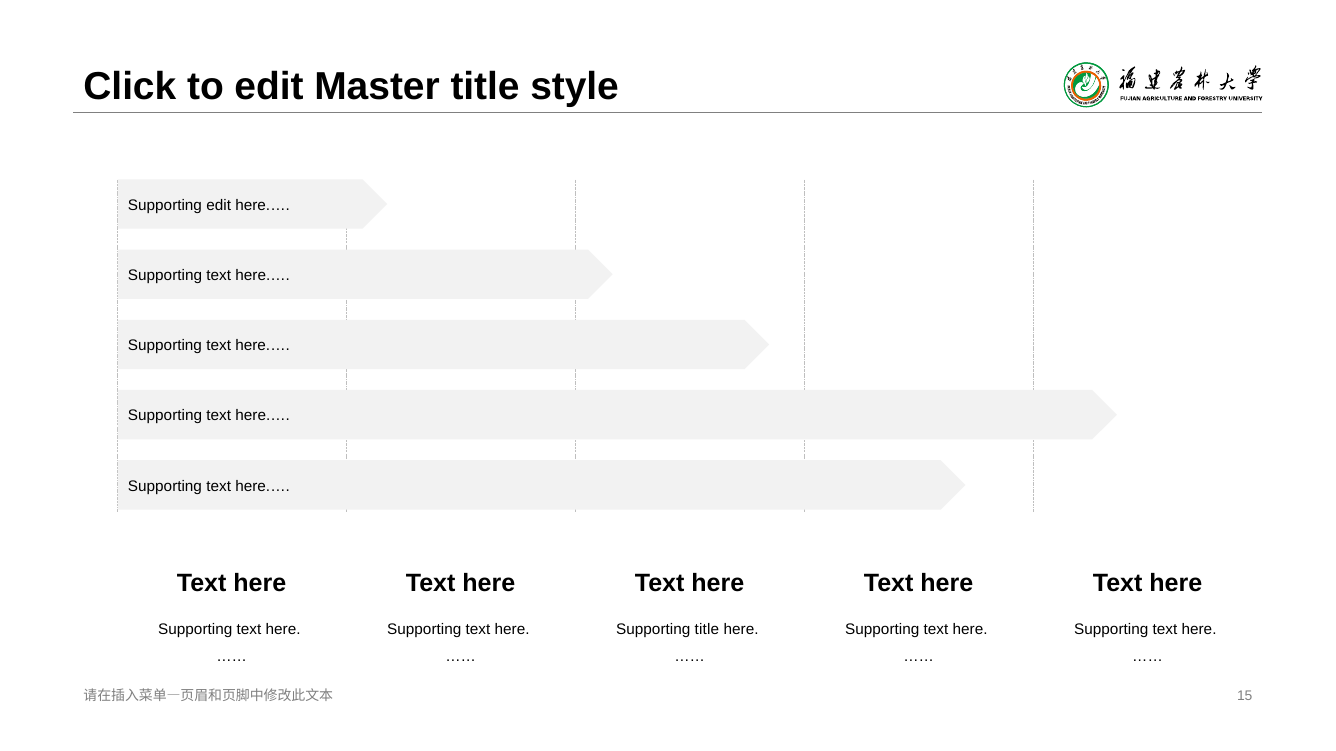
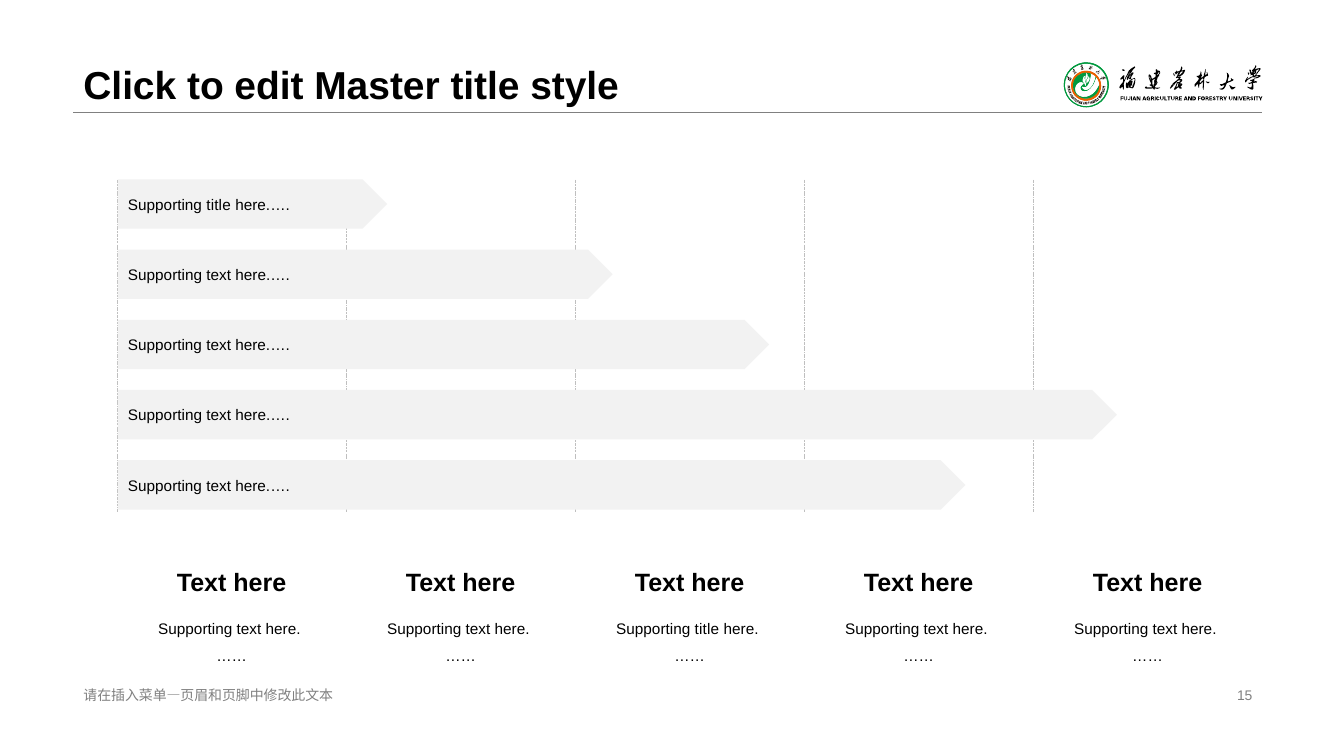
edit: edit -> title (219, 205)
